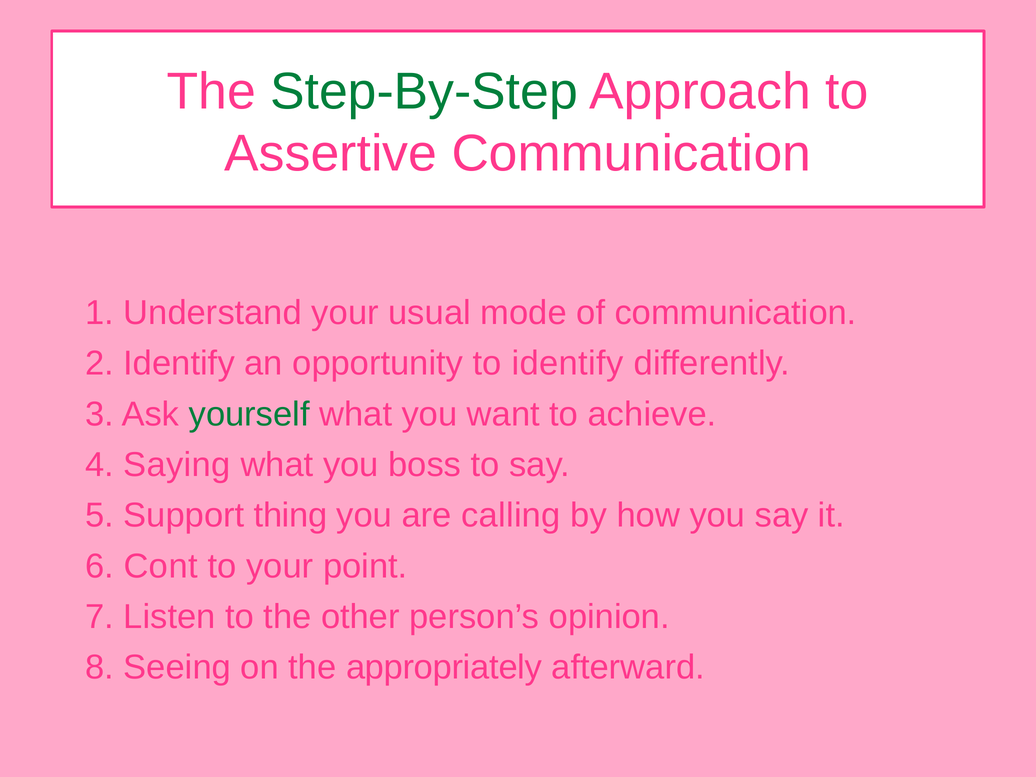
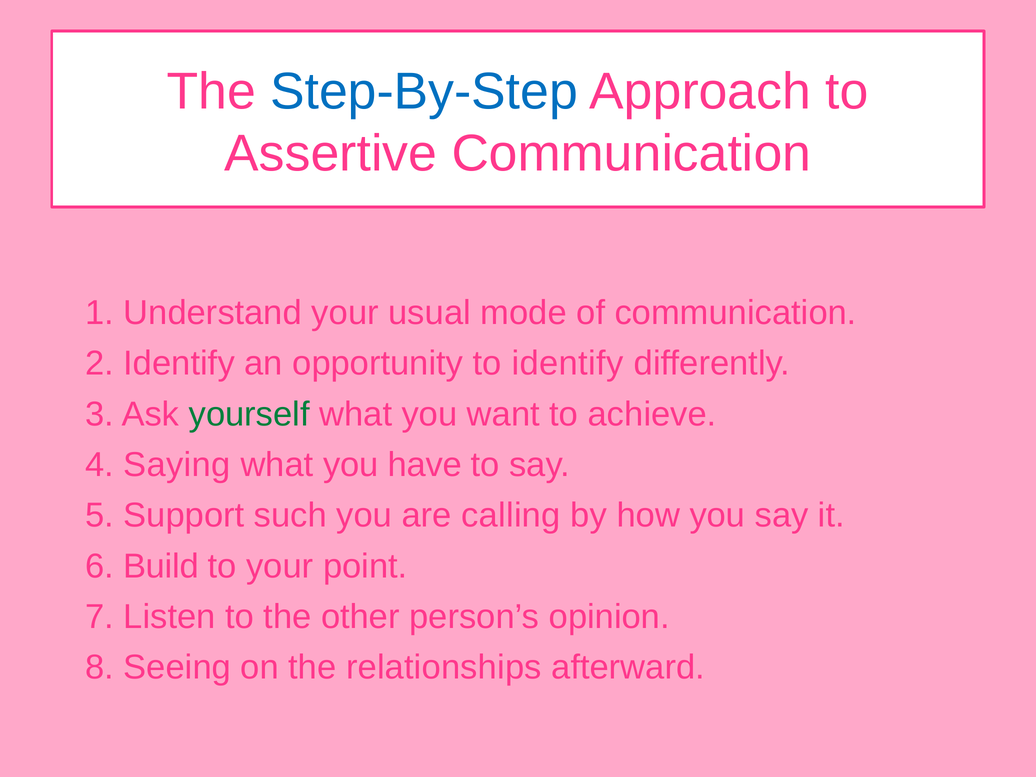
Step-By-Step colour: green -> blue (424, 92)
boss: boss -> have (425, 465)
thing: thing -> such (290, 515)
Cont: Cont -> Build (161, 566)
appropriately: appropriately -> relationships (444, 667)
